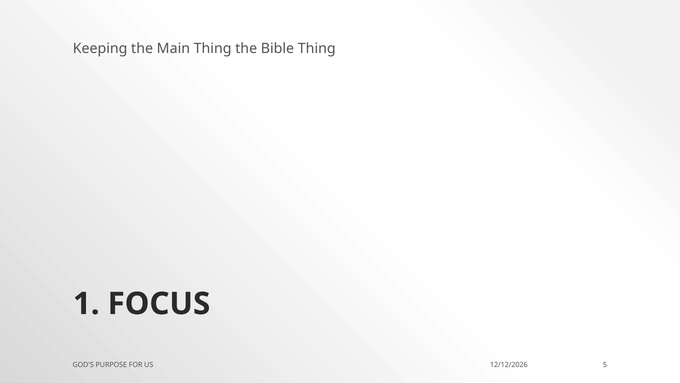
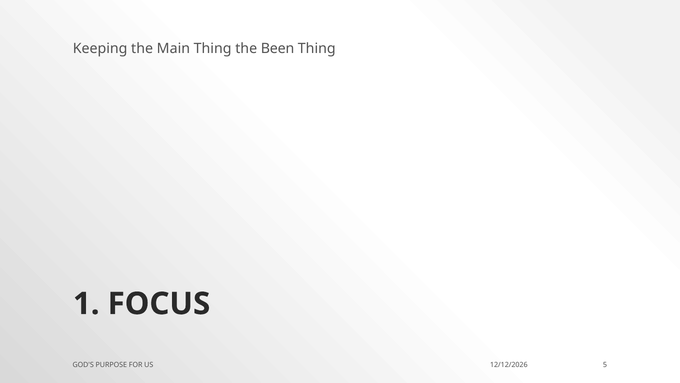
Bible: Bible -> Been (278, 48)
